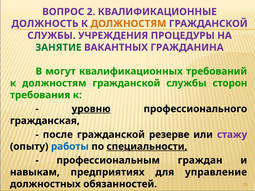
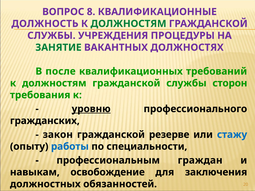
2: 2 -> 8 (91, 12)
ДОЛЖНОСТЯМ colour: orange -> green (128, 24)
ГРАЖДАНИНА: ГРАЖДАНИНА -> ДОЛЖНОСТЯХ (187, 48)
могут: могут -> после (61, 71)
гражданская: гражданская -> гражданских (45, 121)
после: после -> закон (58, 135)
стажу colour: purple -> blue (232, 135)
специальности underline: present -> none (147, 147)
предприятиях: предприятиях -> освобождение (108, 172)
управление: управление -> заключения (216, 172)
